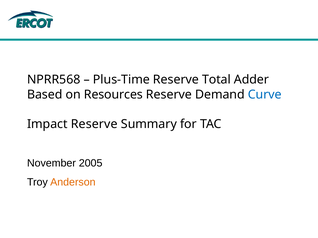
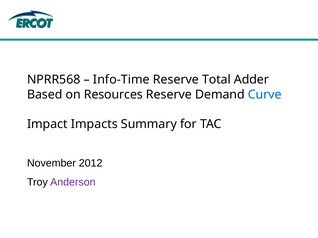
Plus-Time: Plus-Time -> Info-Time (121, 80)
Impact Reserve: Reserve -> Impacts (94, 124)
2005: 2005 -> 2012 (91, 163)
Anderson colour: orange -> purple (73, 183)
